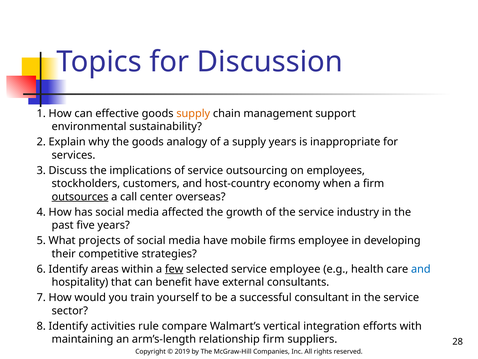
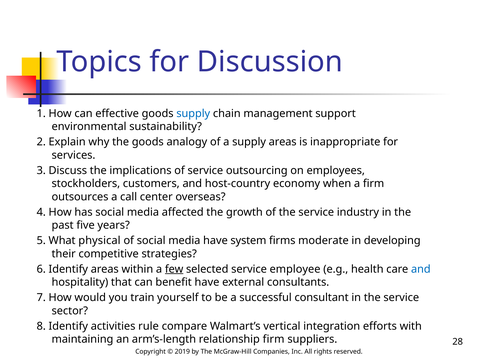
supply colour: orange -> blue (193, 113)
supply years: years -> areas (283, 142)
outsources underline: present -> none (80, 196)
projects: projects -> physical (99, 240)
mobile: mobile -> system (248, 240)
firms employee: employee -> moderate (323, 240)
